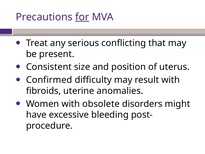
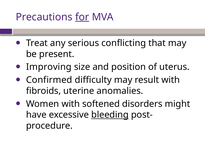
Consistent: Consistent -> Improving (49, 67)
obsolete: obsolete -> softened (101, 104)
bleeding underline: none -> present (110, 115)
